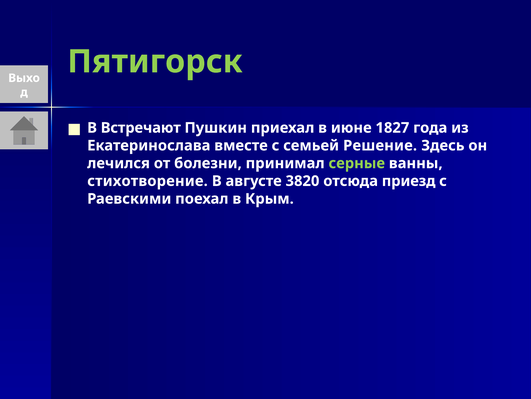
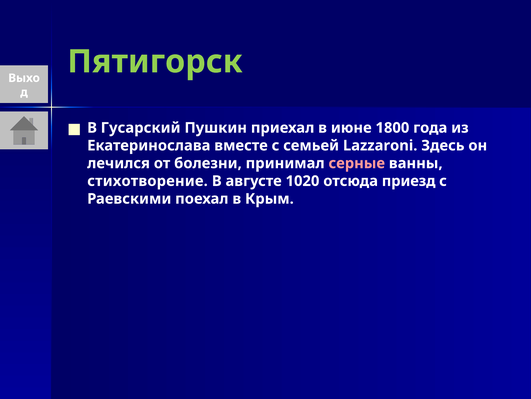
Встречают: Встречают -> Гусарский (141, 128)
1827: 1827 -> 1800 (392, 128)
Решение: Решение -> Lazzaroni (380, 145)
серные colour: light green -> pink (357, 163)
3820: 3820 -> 1020 (302, 181)
